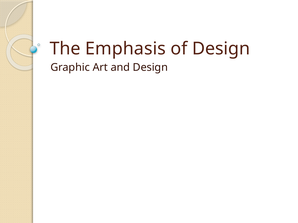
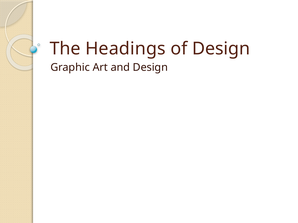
Emphasis: Emphasis -> Headings (125, 49)
